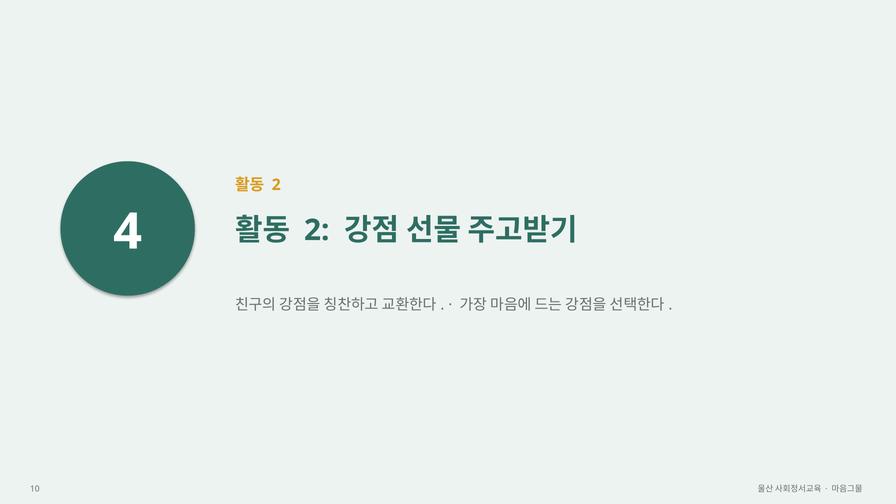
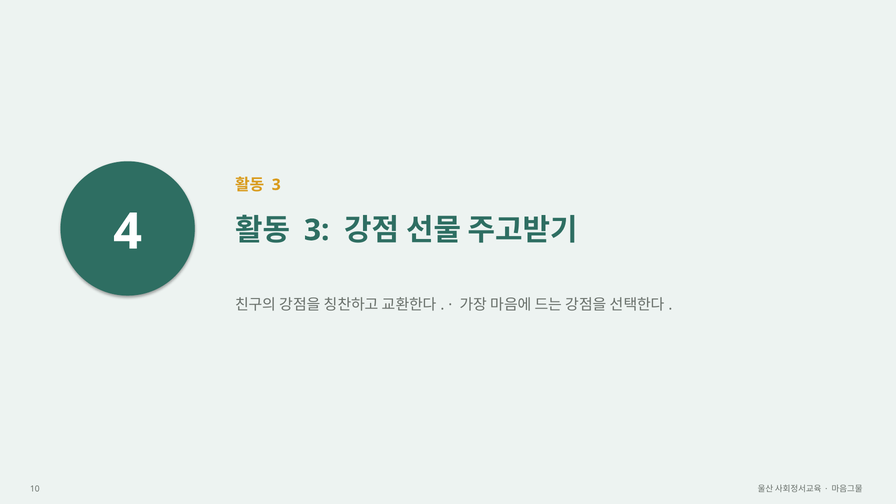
2: 2 -> 3 (276, 185)
2: 2 -> 3 (317, 230)
